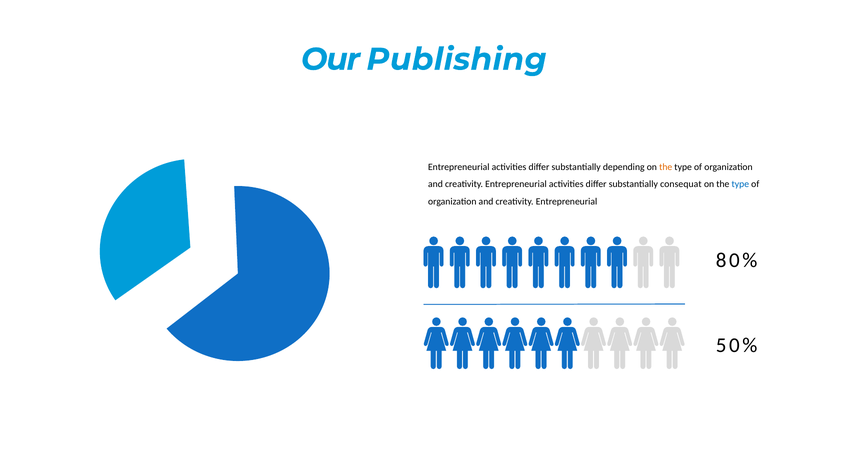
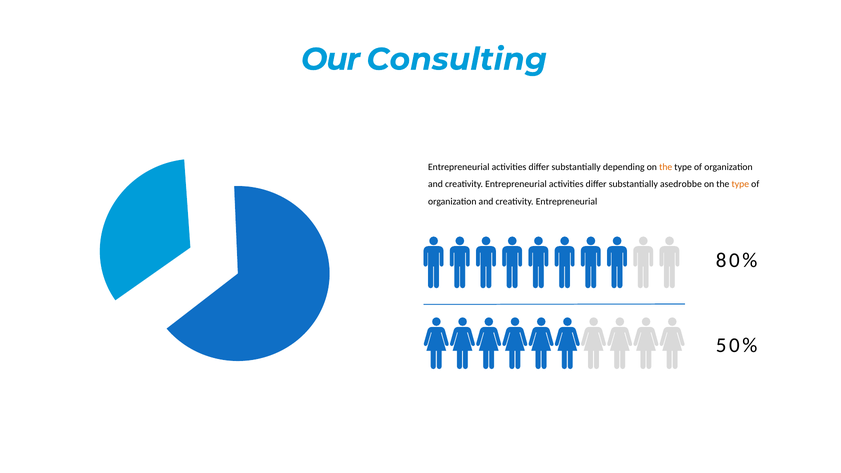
Publishing: Publishing -> Consulting (457, 59)
consequat: consequat -> asedrobbe (681, 184)
type colour: blue -> orange (740, 184)
